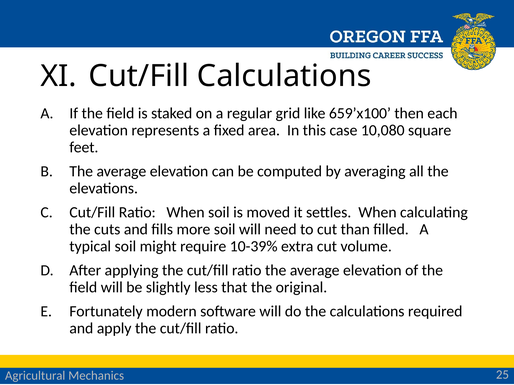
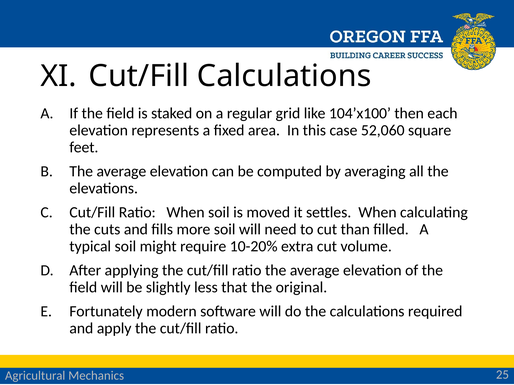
659’x100: 659’x100 -> 104’x100 (360, 114)
10,080: 10,080 -> 52,060 (383, 131)
10-39%: 10-39% -> 10-20% (254, 247)
